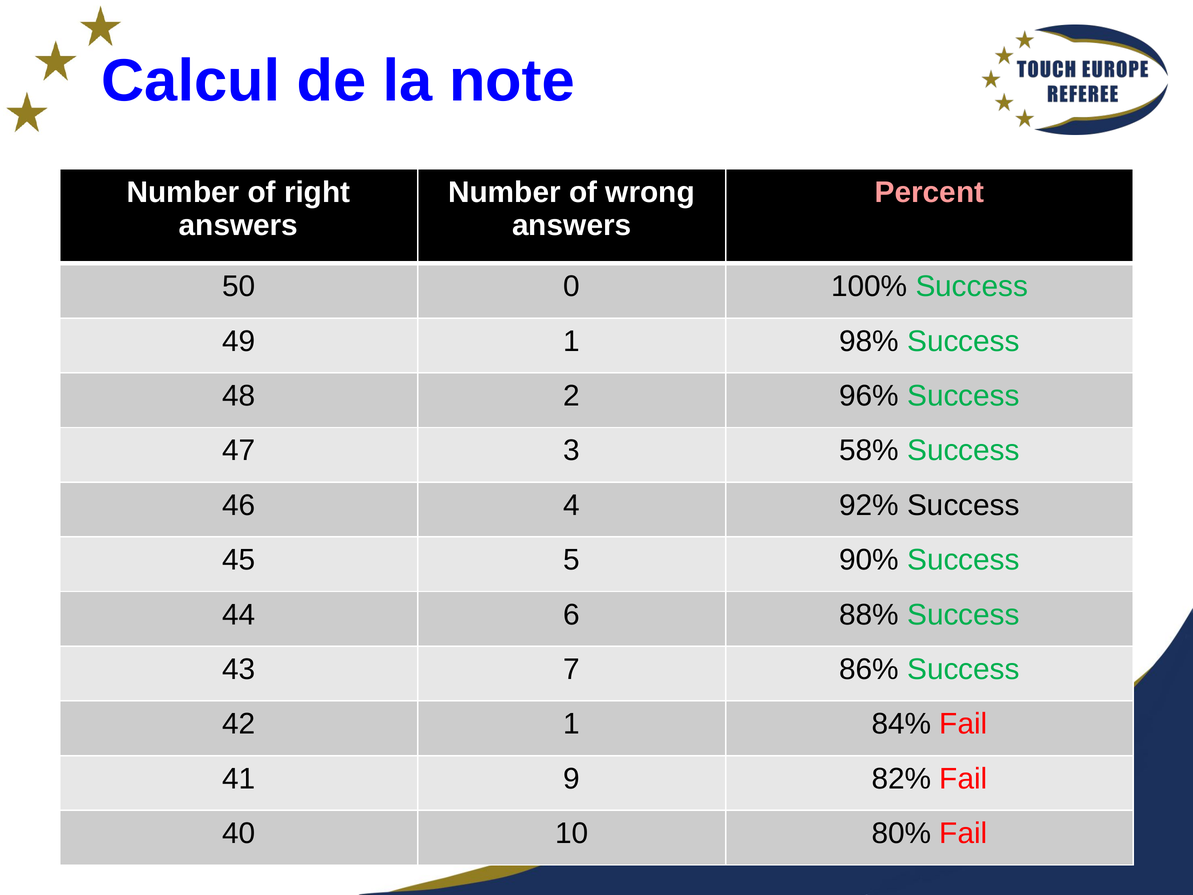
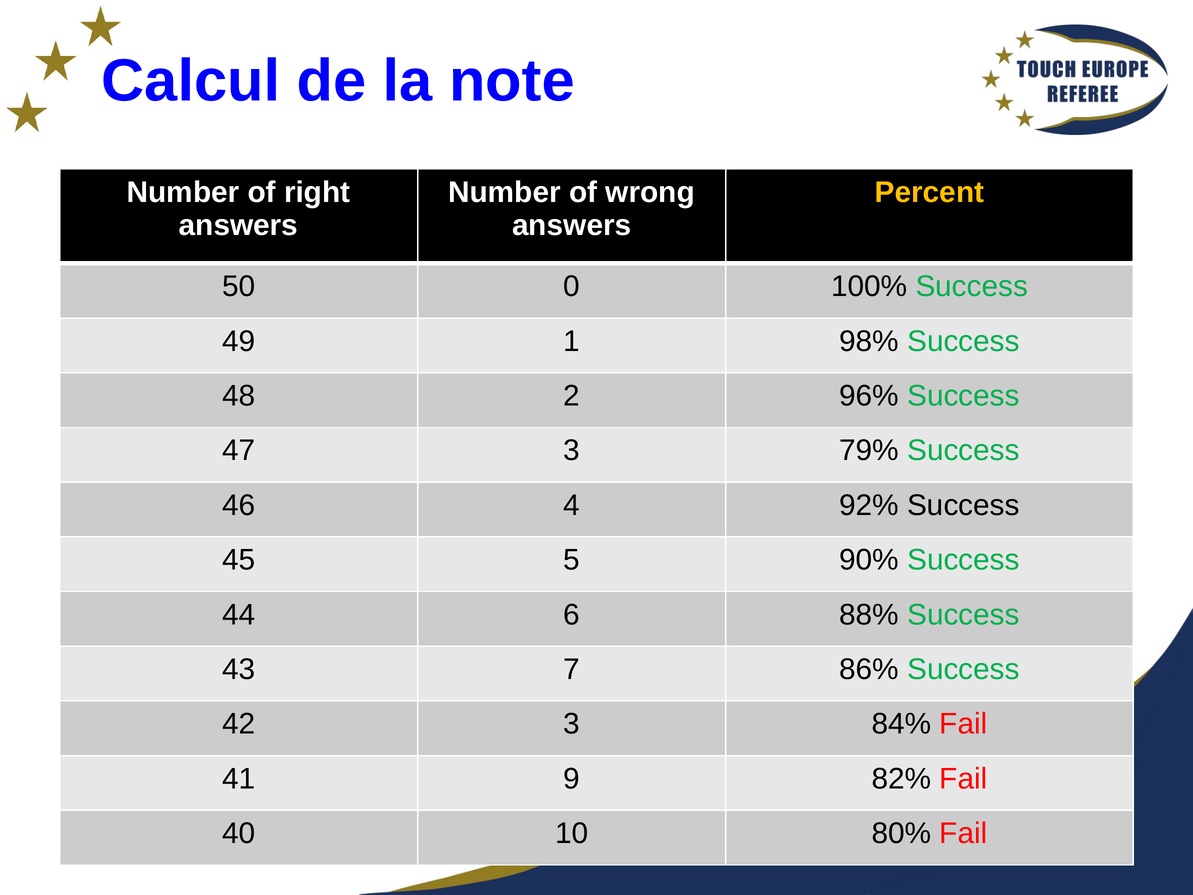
Percent colour: pink -> yellow (929, 192)
58%: 58% -> 79% (869, 450)
42 1: 1 -> 3 (572, 724)
